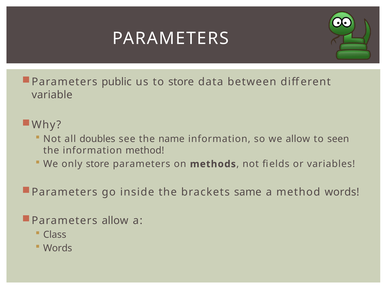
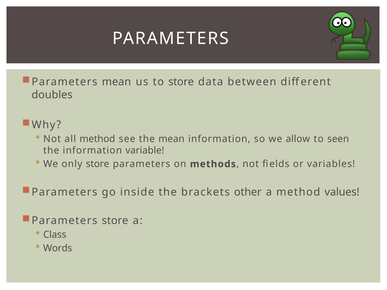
Parameters public: public -> mean (116, 82)
variable: variable -> doubles (52, 95)
all doubles: doubles -> method (97, 139)
the name: name -> mean (171, 139)
information method: method -> variable (145, 151)
same: same -> other (248, 192)
method words: words -> values (342, 192)
Parameters allow: allow -> store (115, 221)
